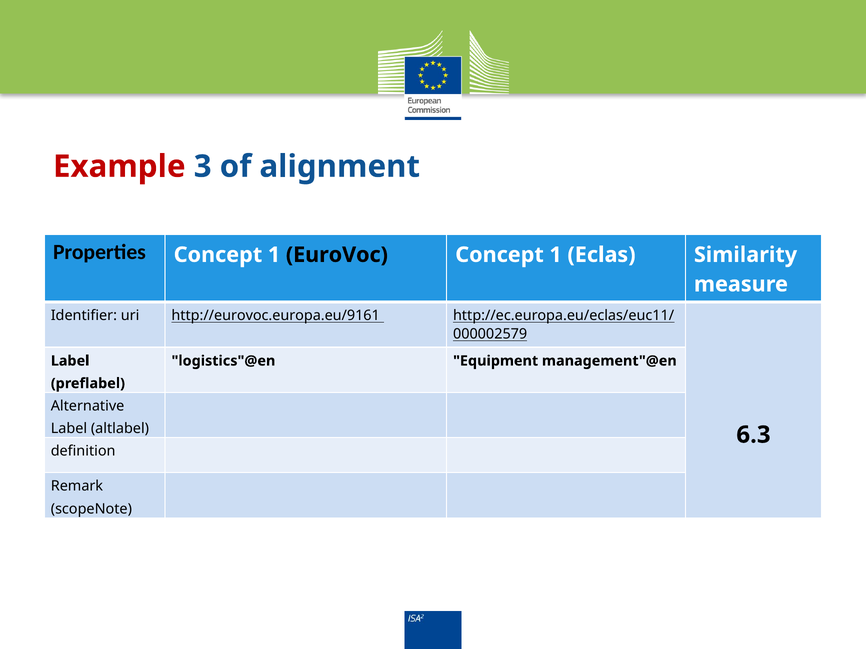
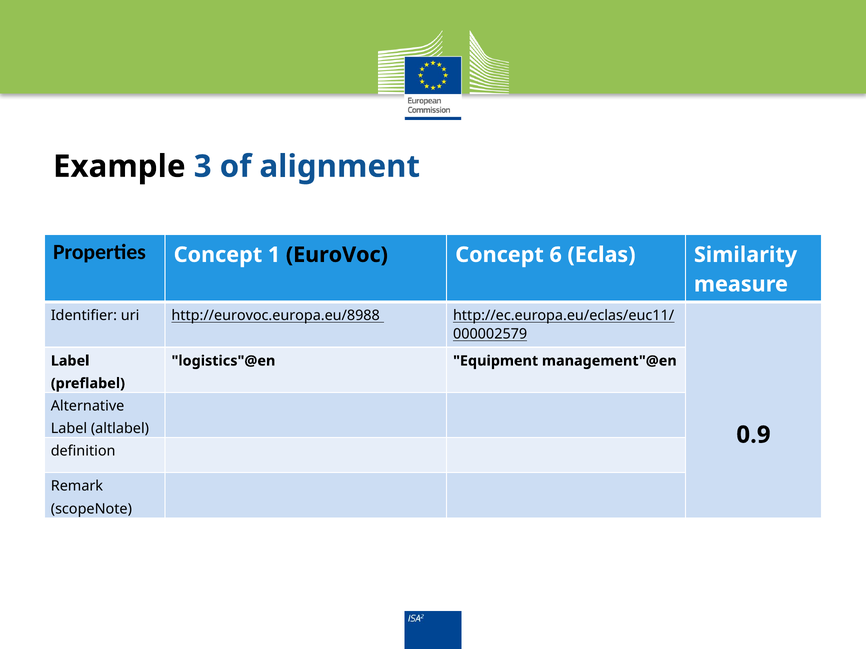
Example colour: red -> black (119, 167)
1: 1 -> 6 (556, 255)
http://eurovoc.europa.eu/9161: http://eurovoc.europa.eu/9161 -> http://eurovoc.europa.eu/8988 (276, 316)
6.3: 6.3 -> 0.9 (753, 435)
